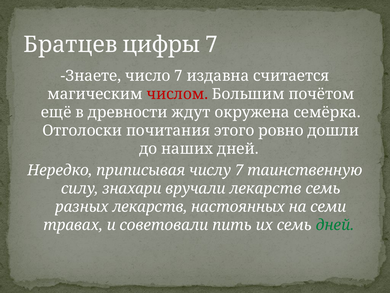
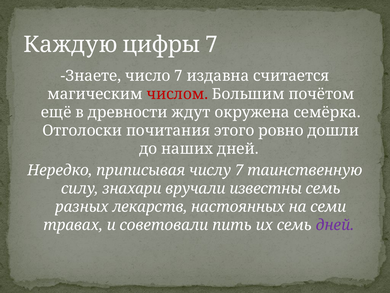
Братцев: Братцев -> Каждую (70, 45)
вручали лекарств: лекарств -> известны (266, 188)
дней colour: green -> purple (335, 225)
